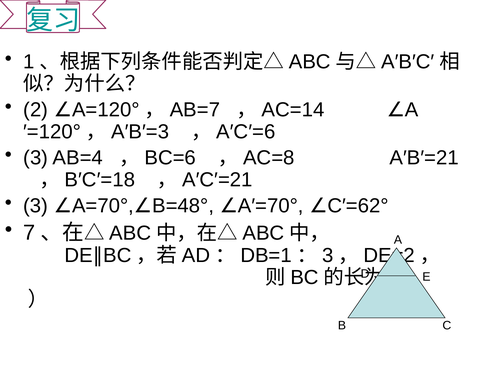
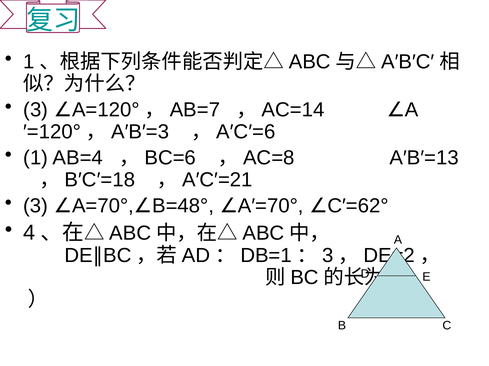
2: 2 -> 3 (36, 110)
3: 3 -> 1 (36, 158)
A′B′=21: A′B′=21 -> A′B′=13 (424, 158)
7: 7 -> 4 (29, 233)
